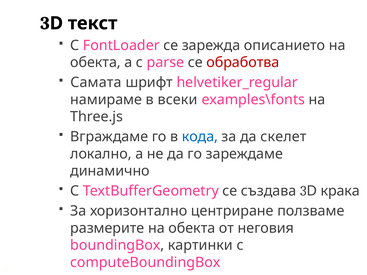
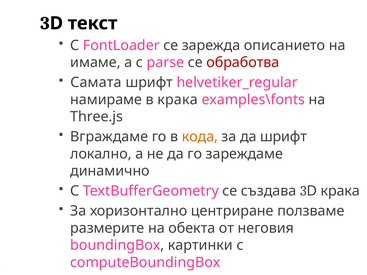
обекта: обекта -> имаме (95, 63)
в всеки: всеки -> крака (178, 100)
кода colour: blue -> orange (200, 137)
да скелет: скелет -> шрифт (284, 137)
